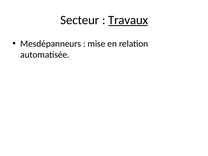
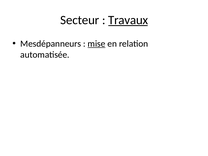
mise underline: none -> present (97, 44)
